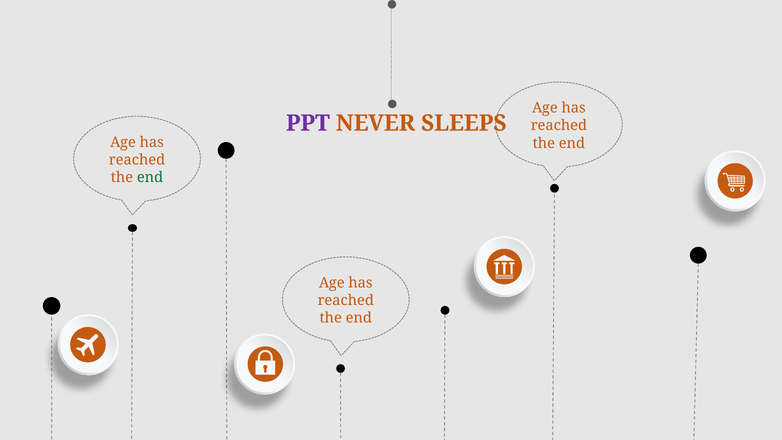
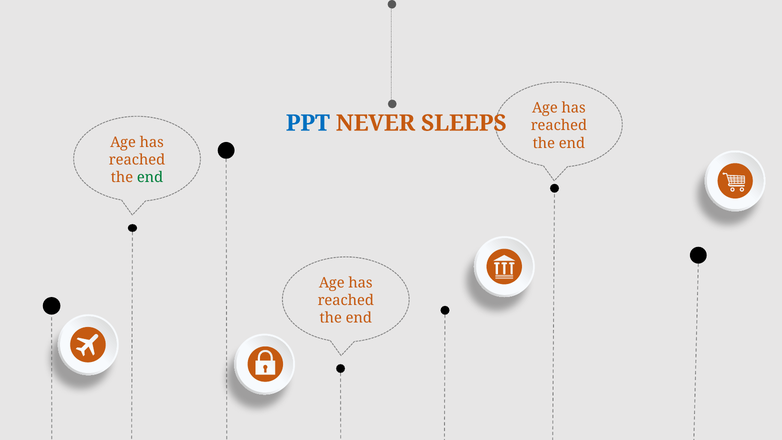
PPT colour: purple -> blue (308, 123)
